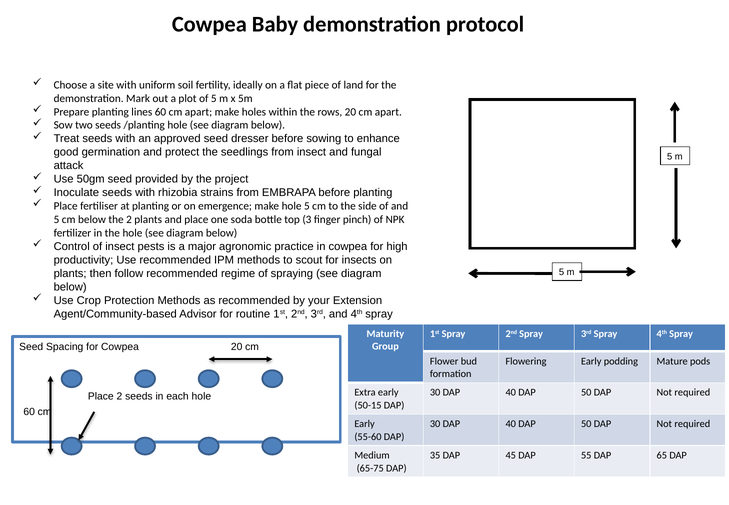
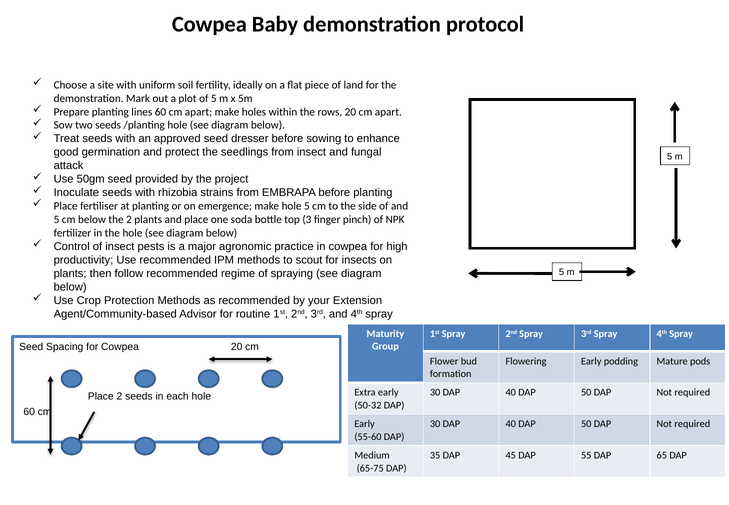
50-15: 50-15 -> 50-32 (368, 405)
